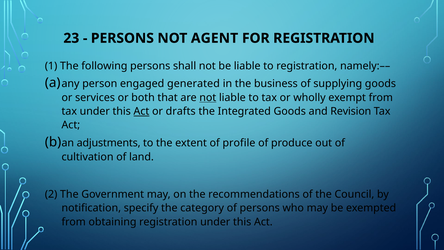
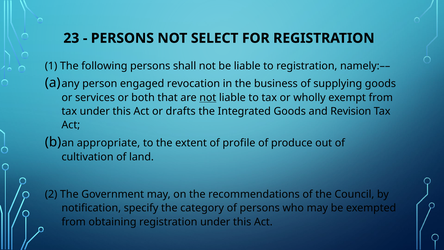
AGENT: AGENT -> SELECT (215, 38)
generated: generated -> revocation (194, 84)
Act underline: present -> none (141, 111)
adjustments: adjustments -> appropriate (109, 143)
